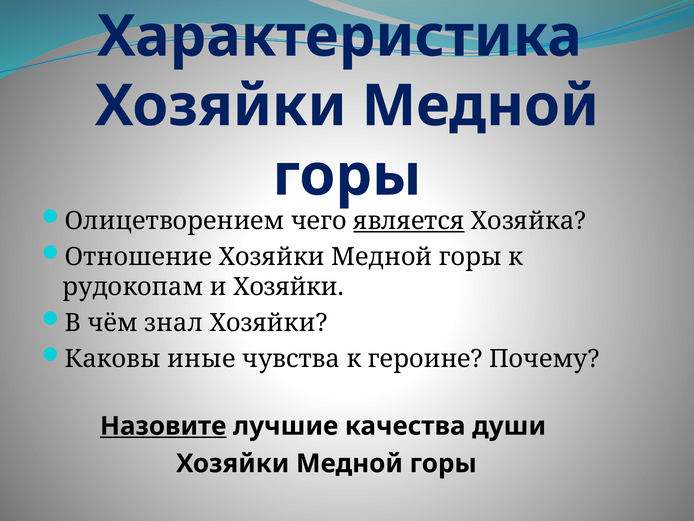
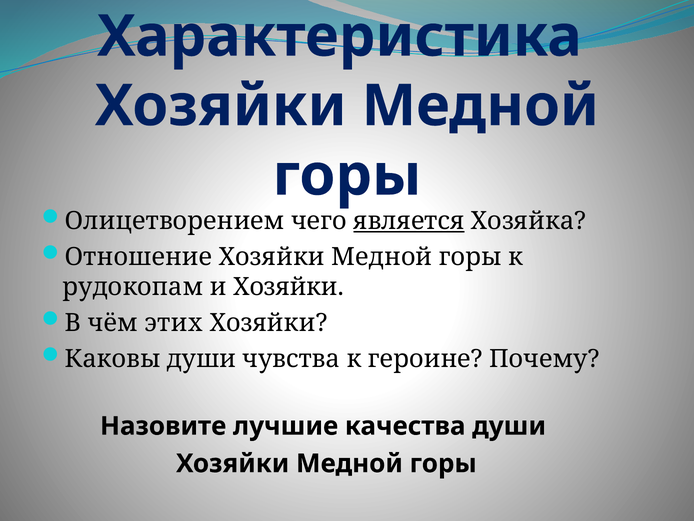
знал: знал -> этих (174, 323)
Каковы иные: иные -> души (202, 358)
Назовите underline: present -> none (163, 426)
